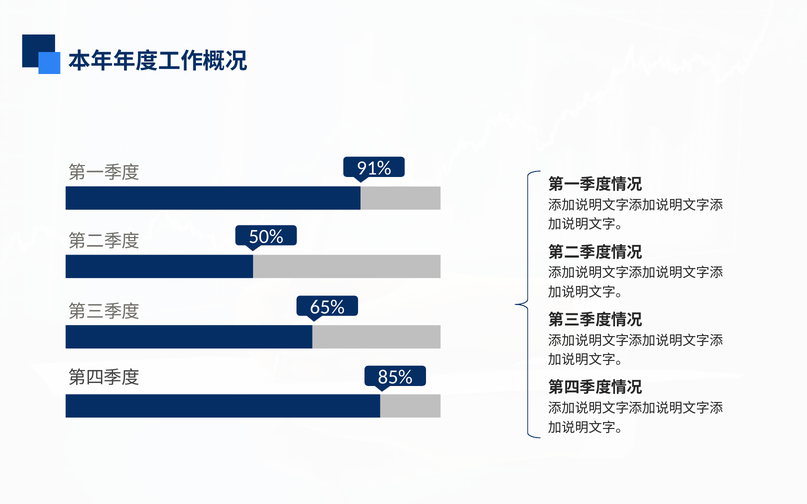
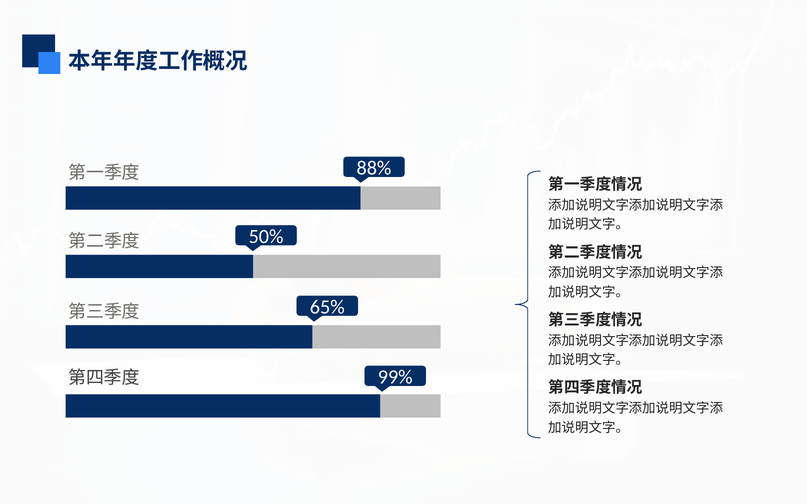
91%: 91% -> 88% (374, 168)
85%: 85% -> 99% (395, 377)
